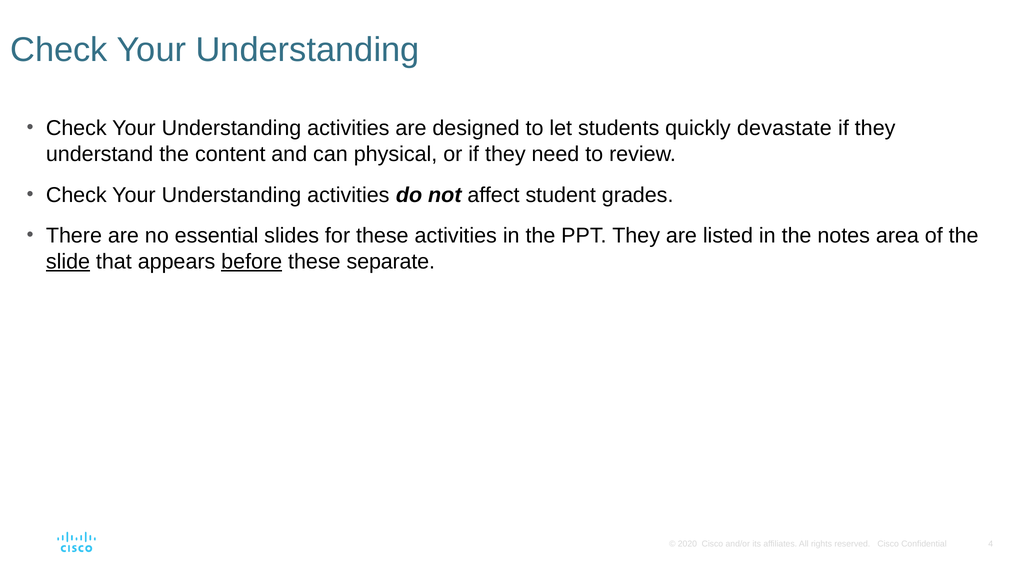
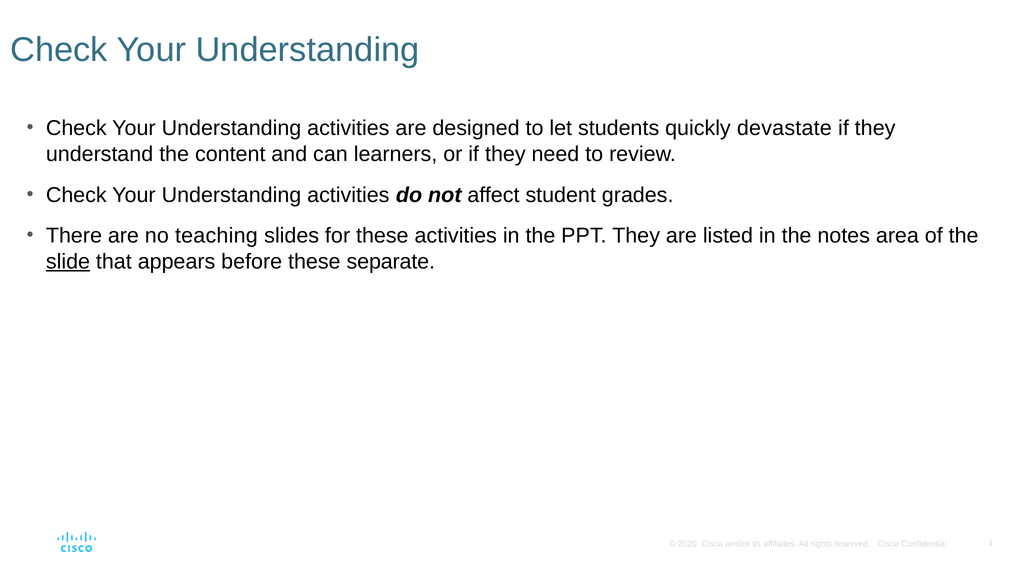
physical: physical -> learners (396, 154)
essential: essential -> teaching (216, 236)
before underline: present -> none (252, 262)
